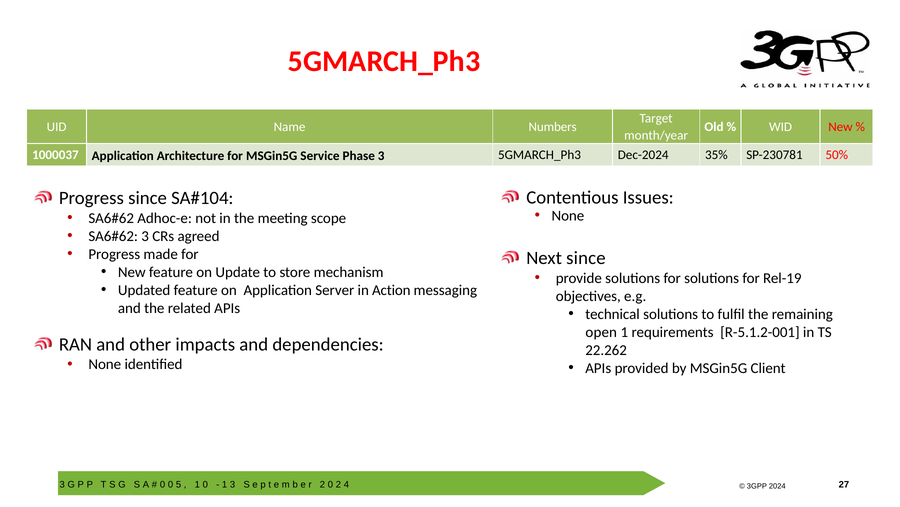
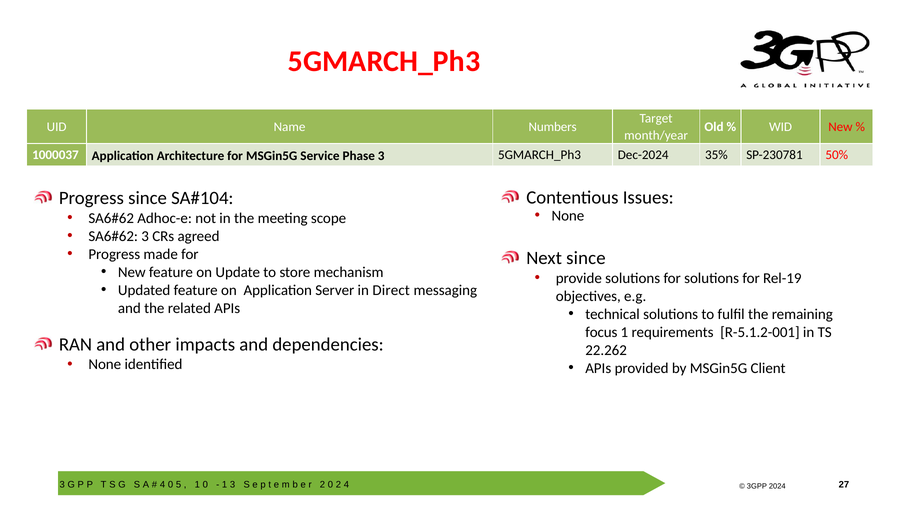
Action: Action -> Direct (391, 290)
open: open -> focus (601, 332)
0: 0 -> 4 (163, 484)
